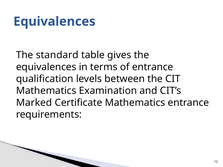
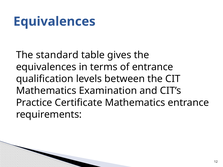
Marked: Marked -> Practice (34, 103)
